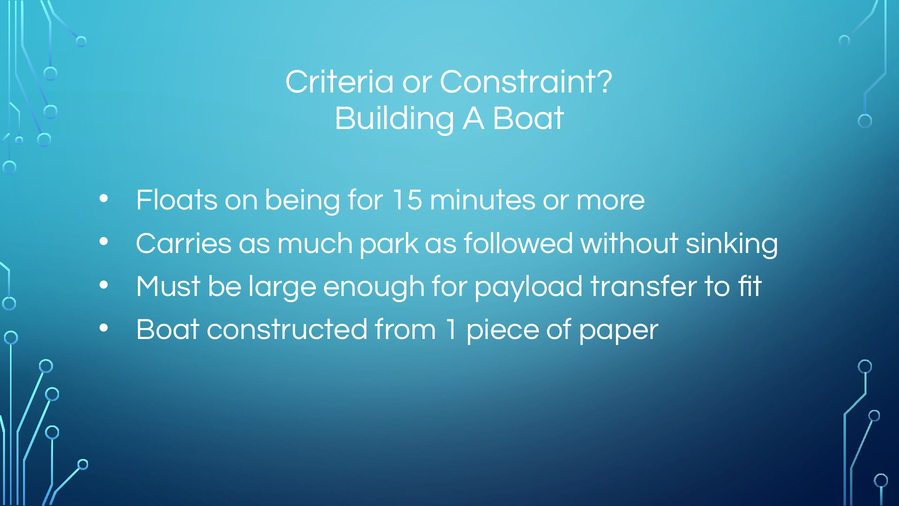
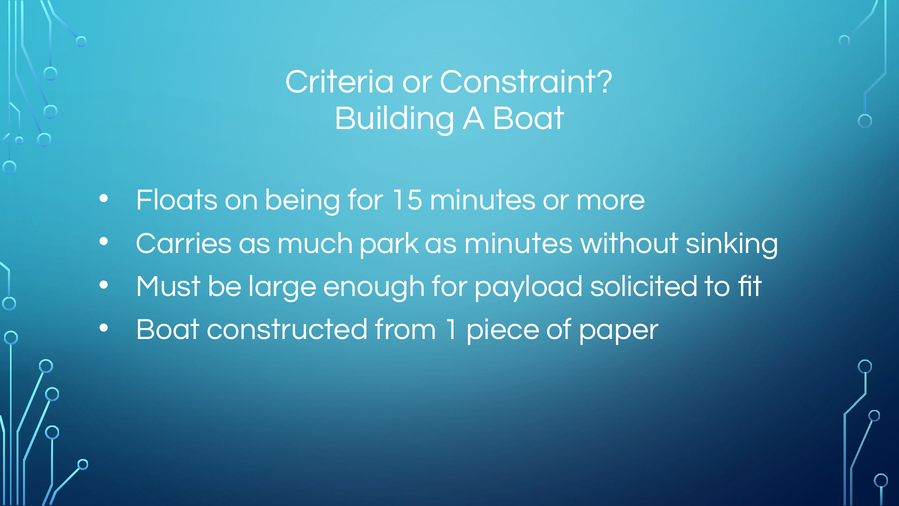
as followed: followed -> minutes (519, 243)
transfer: transfer -> solicited (644, 286)
